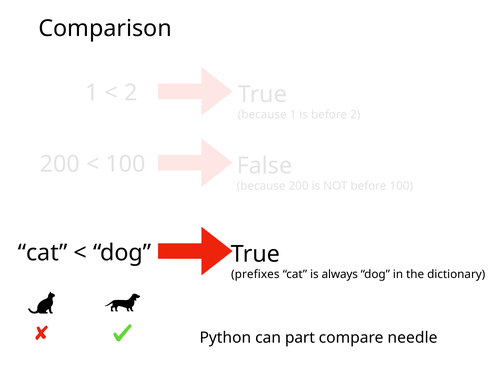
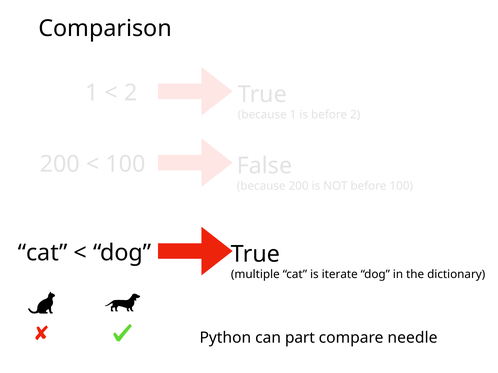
prefixes: prefixes -> multiple (255, 275)
always: always -> iterate (340, 275)
